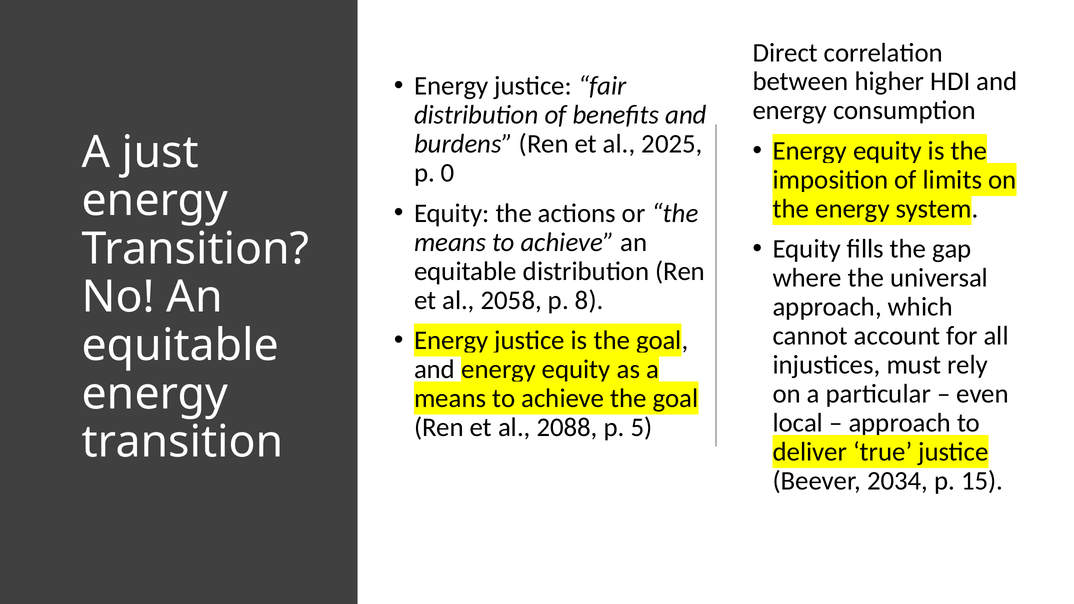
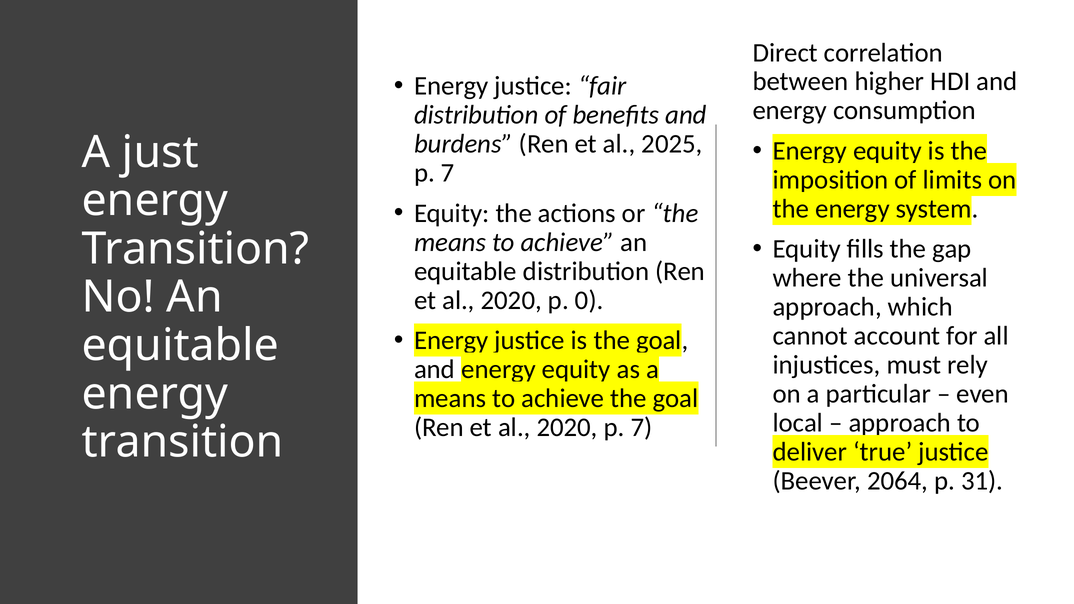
0: 0 -> 7 (448, 173)
2058: 2058 -> 2020 (511, 300)
8: 8 -> 0 (589, 300)
2088: 2088 -> 2020 (567, 427)
5: 5 -> 7 (642, 427)
2034: 2034 -> 2064 (898, 481)
15: 15 -> 31 (982, 481)
